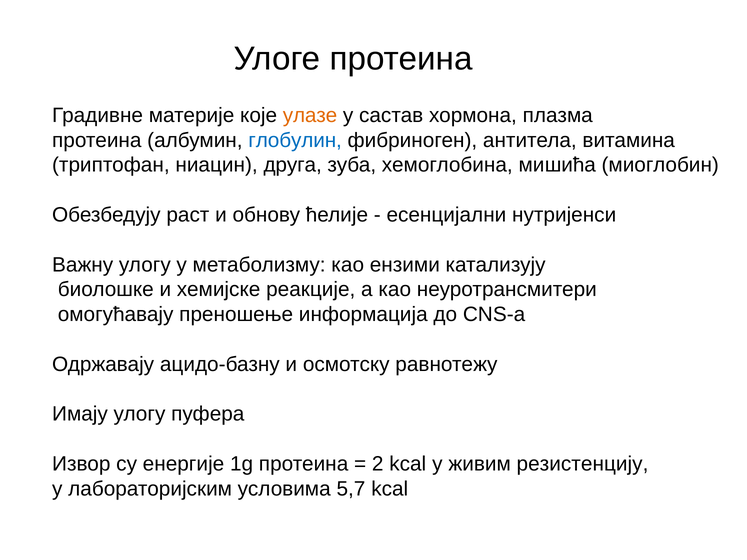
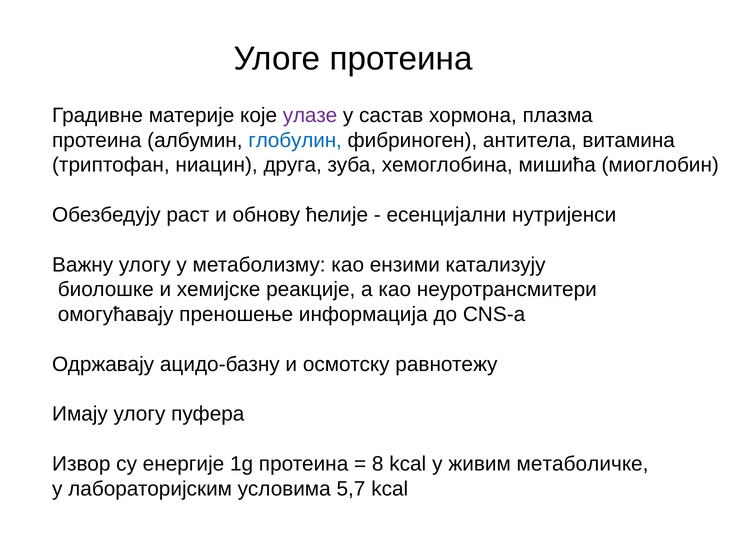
улазе colour: orange -> purple (310, 115)
2: 2 -> 8 (378, 464)
резистенцију: резистенцију -> метаболичке (582, 464)
